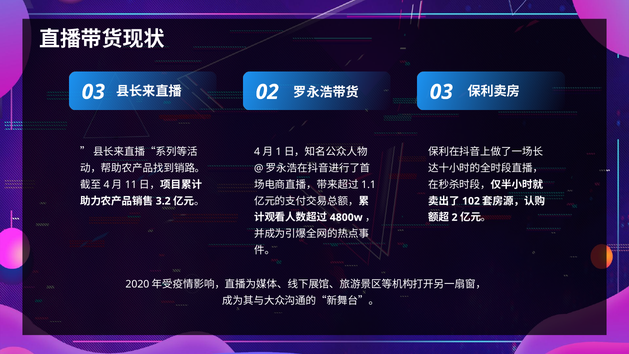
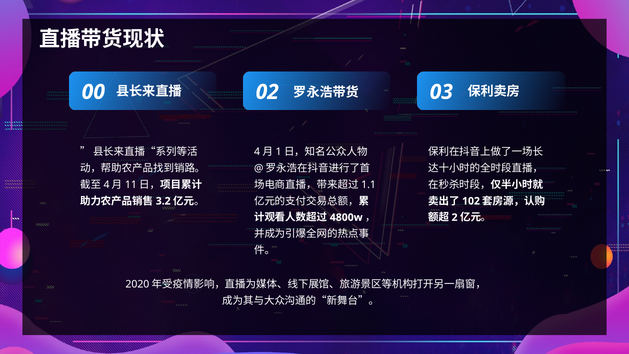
0 3: 3 -> 0 (99, 92)
